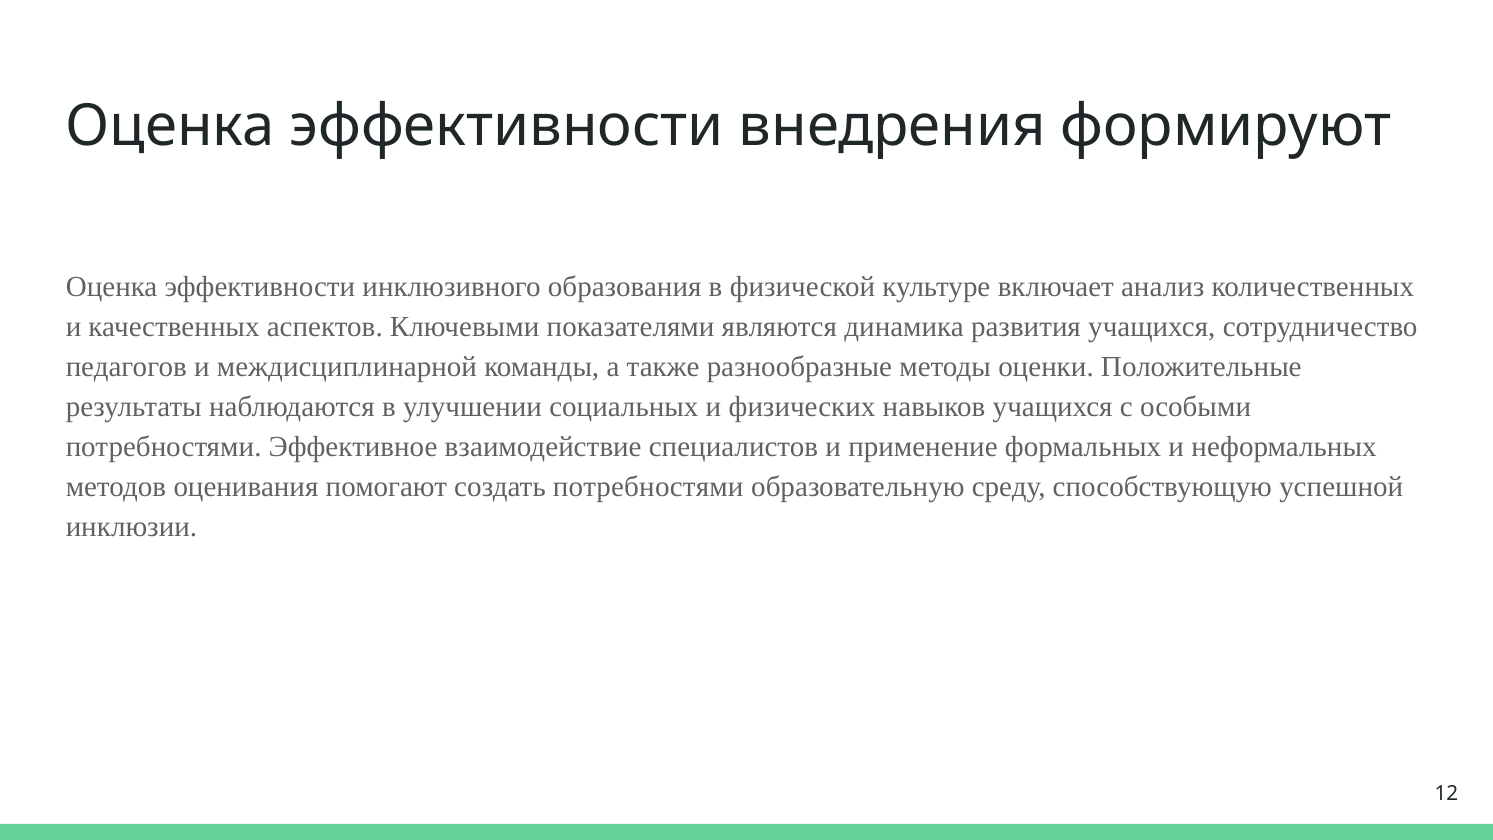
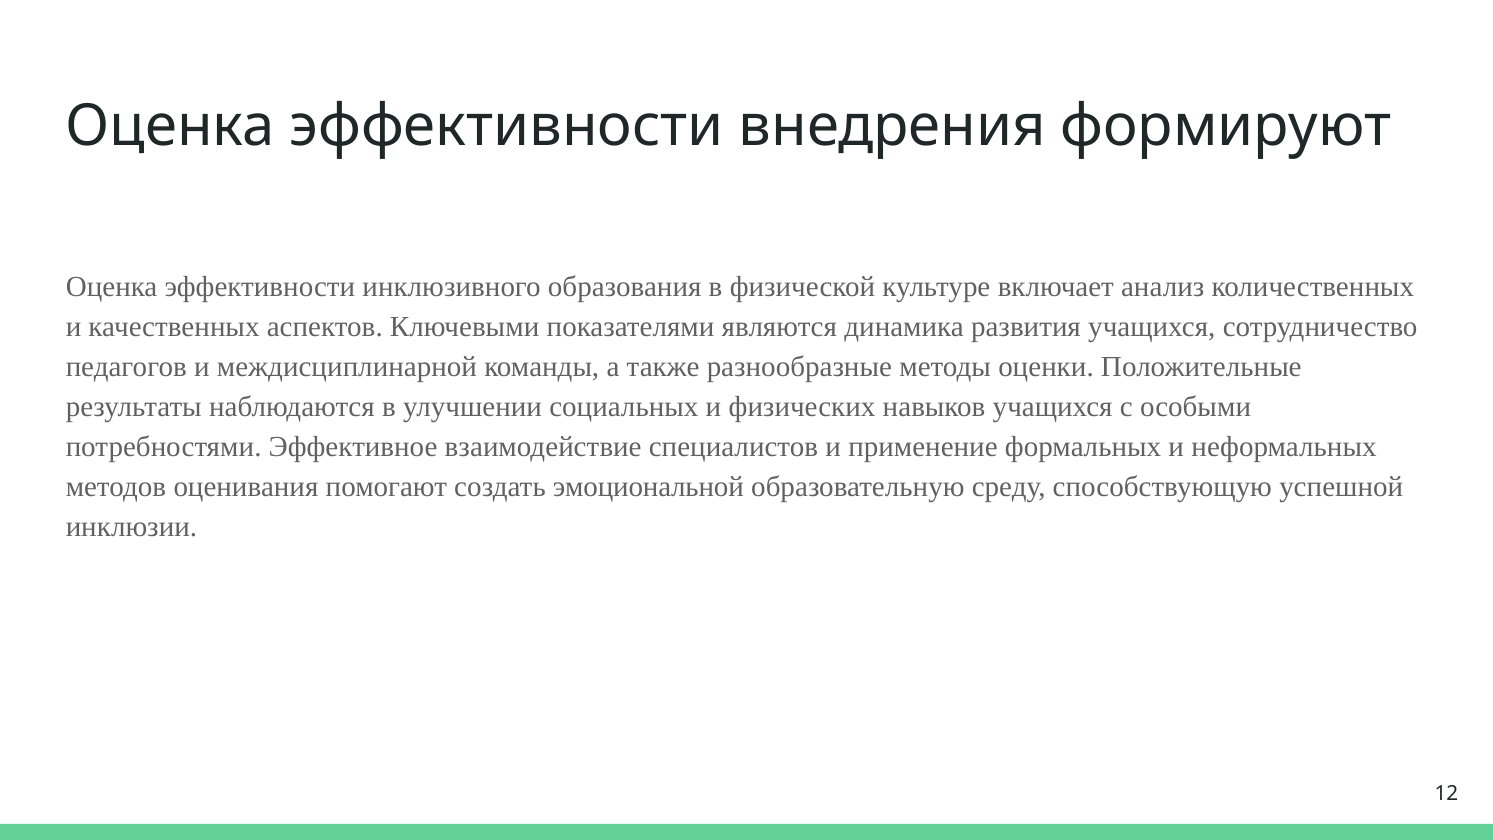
создать потребностями: потребностями -> эмоциональной (648, 487)
